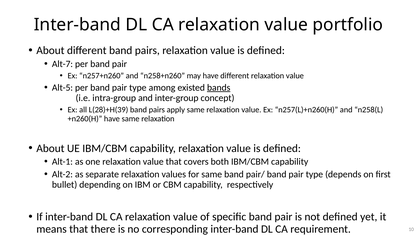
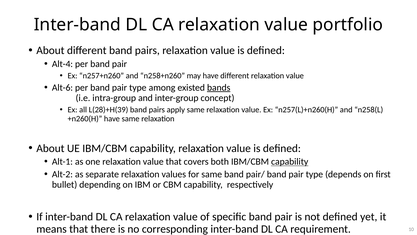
Alt-7: Alt-7 -> Alt-4 (62, 64)
Alt-5: Alt-5 -> Alt-6 (62, 87)
capability underline: none -> present (290, 161)
